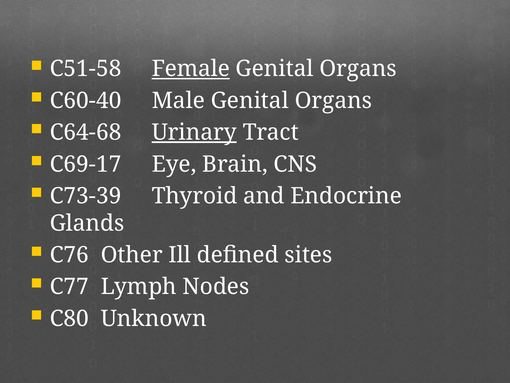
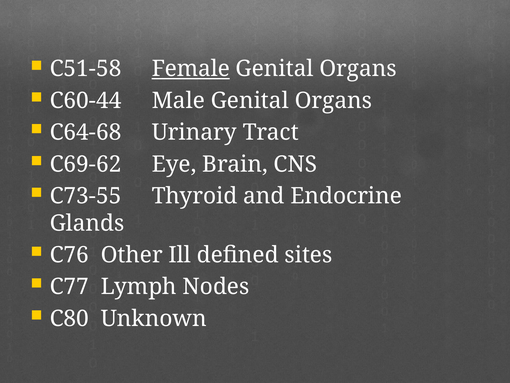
C60-40: C60-40 -> C60-44 (86, 100)
Urinary underline: present -> none (194, 132)
C69-17: C69-17 -> C69-62 (86, 164)
C73-39: C73-39 -> C73-55 (86, 196)
